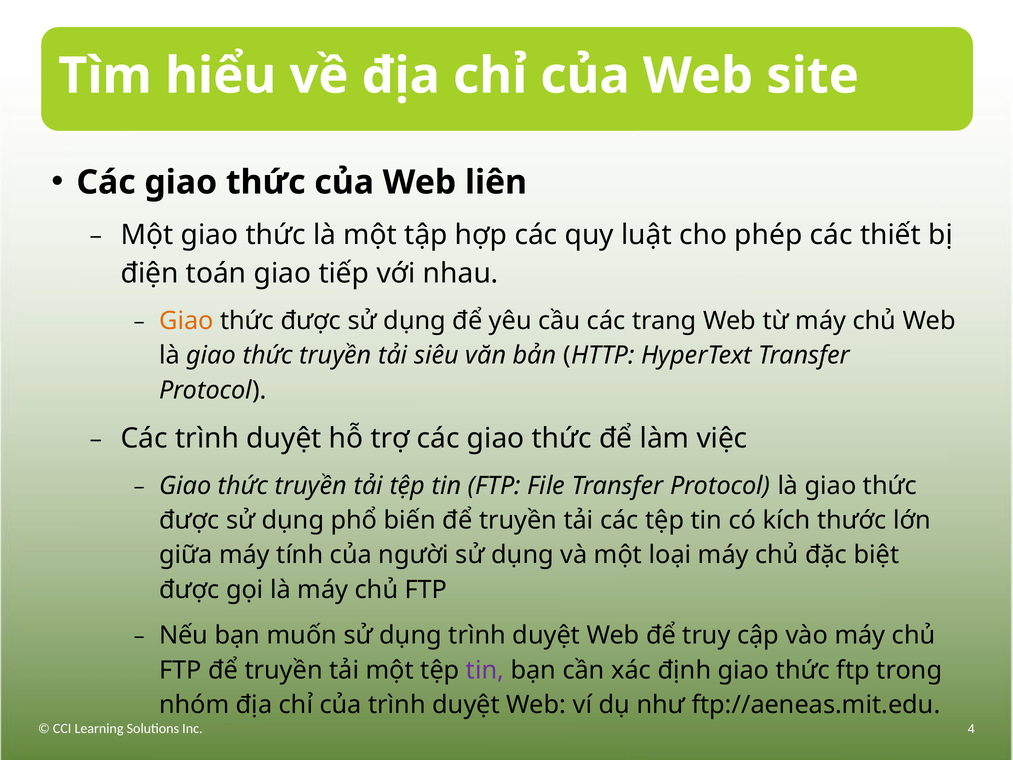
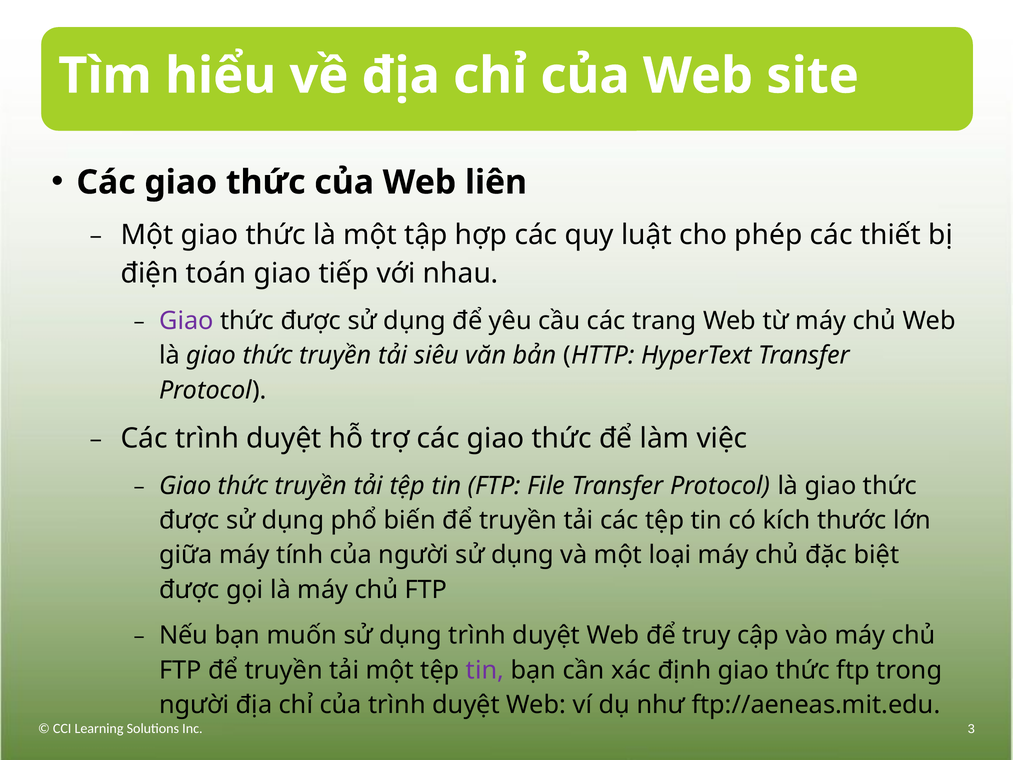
Giao colour: orange -> purple (186, 321)
nhóm: nhóm -> người (194, 705)
4: 4 -> 3 (971, 729)
